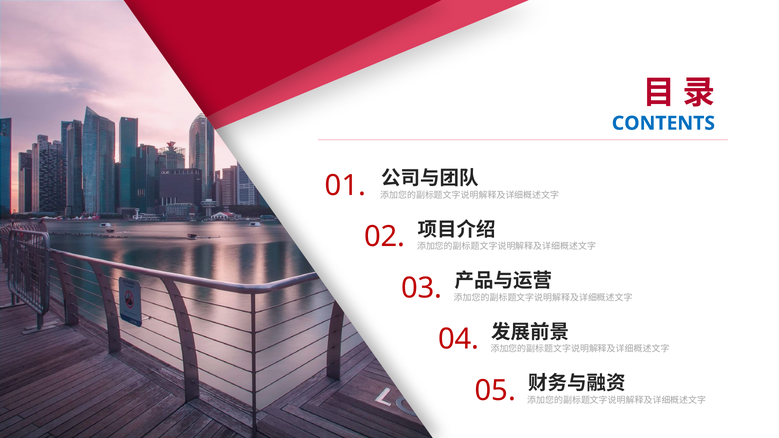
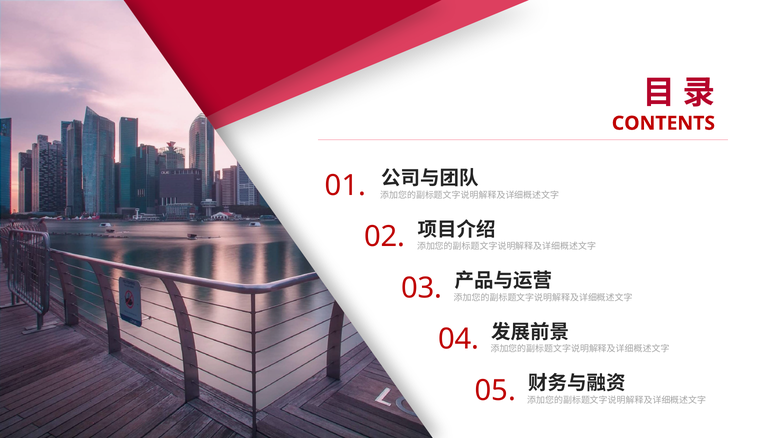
CONTENTS colour: blue -> red (663, 123)
